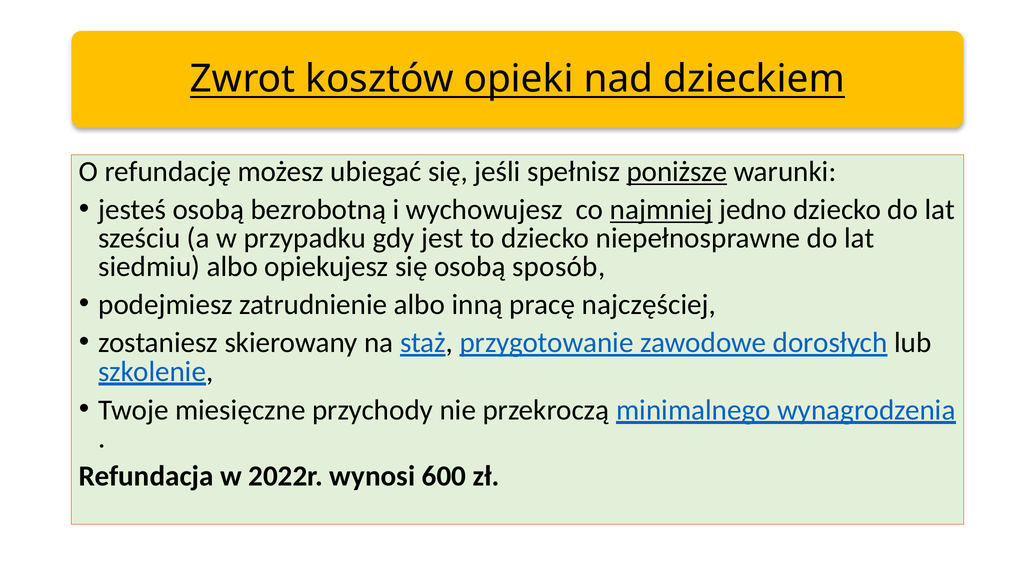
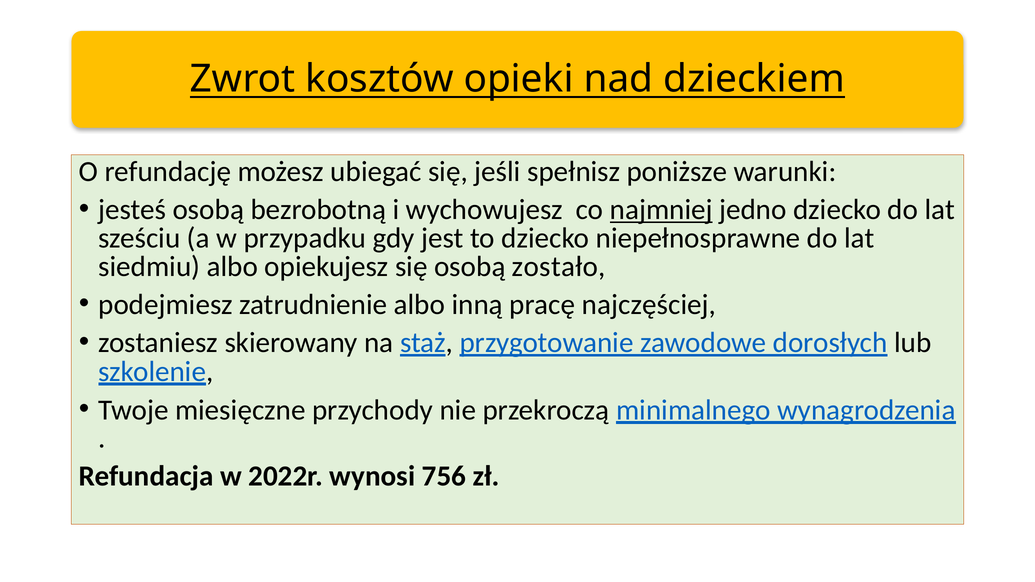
poniższe underline: present -> none (677, 172)
sposób: sposób -> zostało (559, 267)
600: 600 -> 756 (444, 476)
